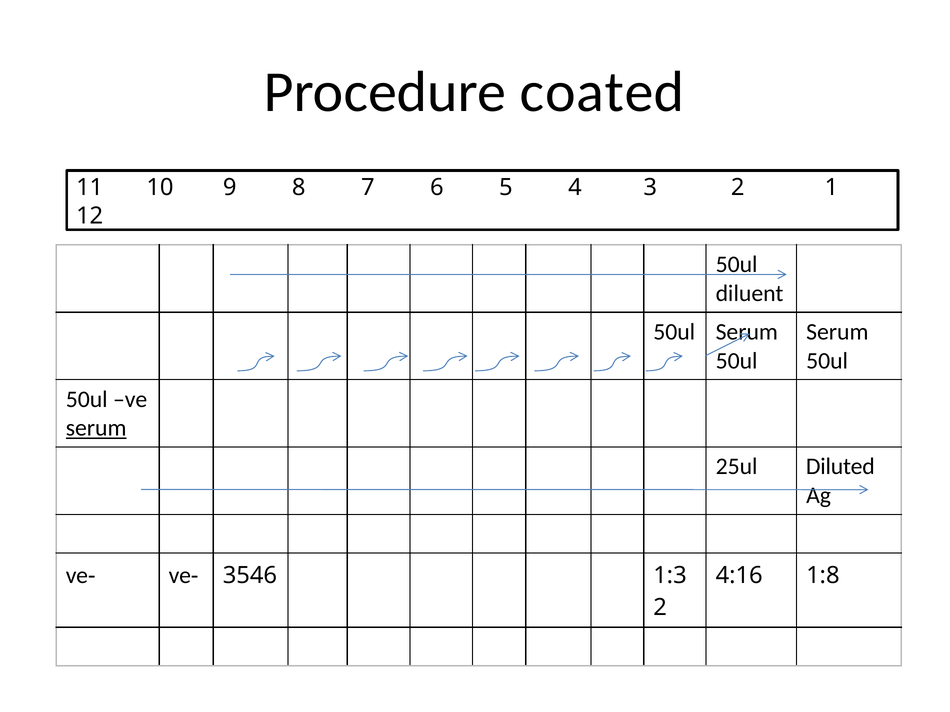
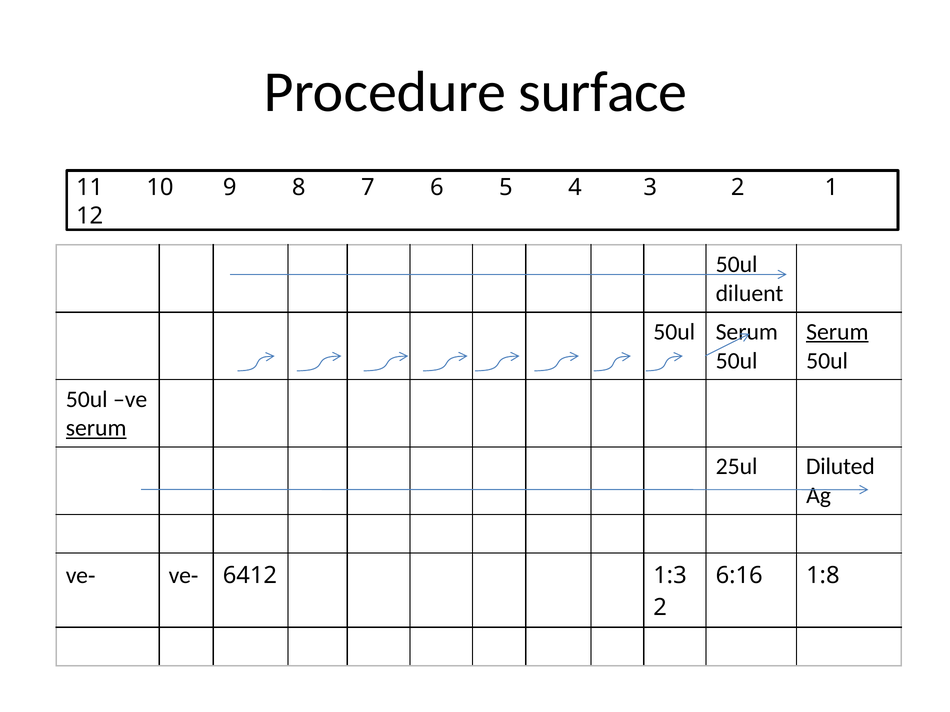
coated: coated -> surface (603, 92)
Serum underline: none -> present (837, 332)
3546: 3546 -> 6412 (250, 576)
4:16: 4:16 -> 6:16 (739, 576)
